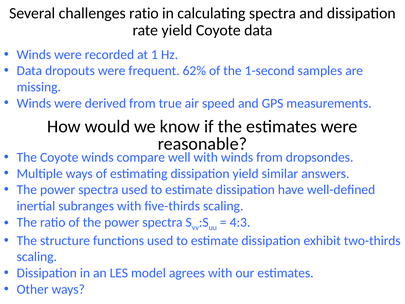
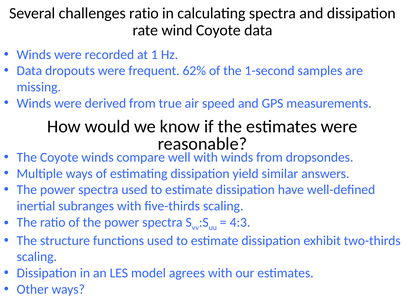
rate yield: yield -> wind (177, 30)
